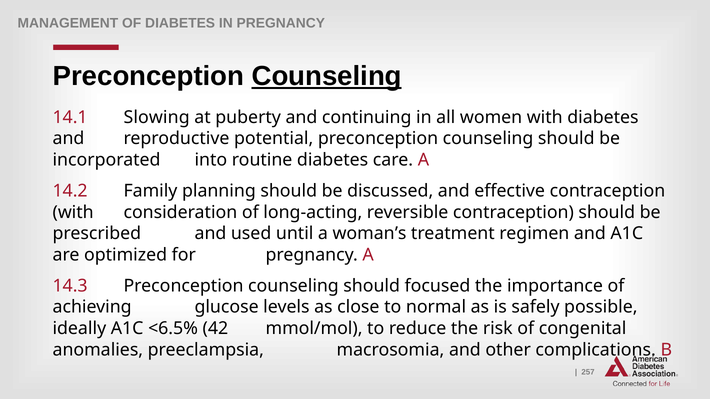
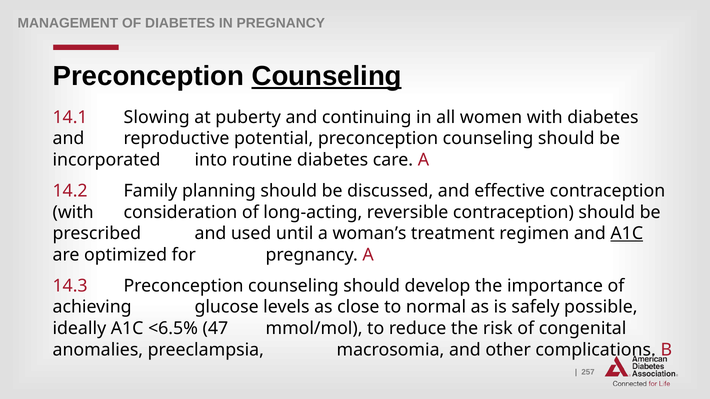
A1C underline: none -> present (627, 234)
focused: focused -> develop (438, 286)
42: 42 -> 47 (215, 329)
